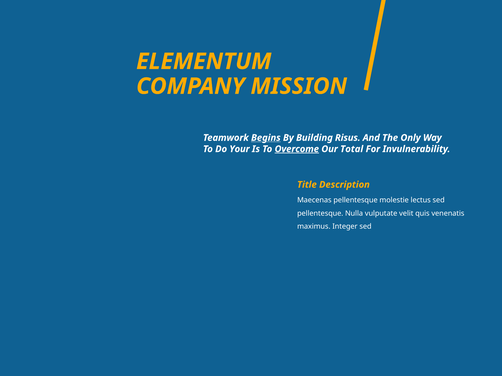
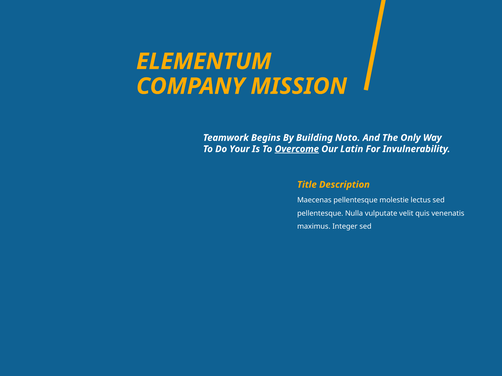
Begins underline: present -> none (266, 138)
Risus: Risus -> Noto (348, 138)
Total: Total -> Latin (352, 149)
